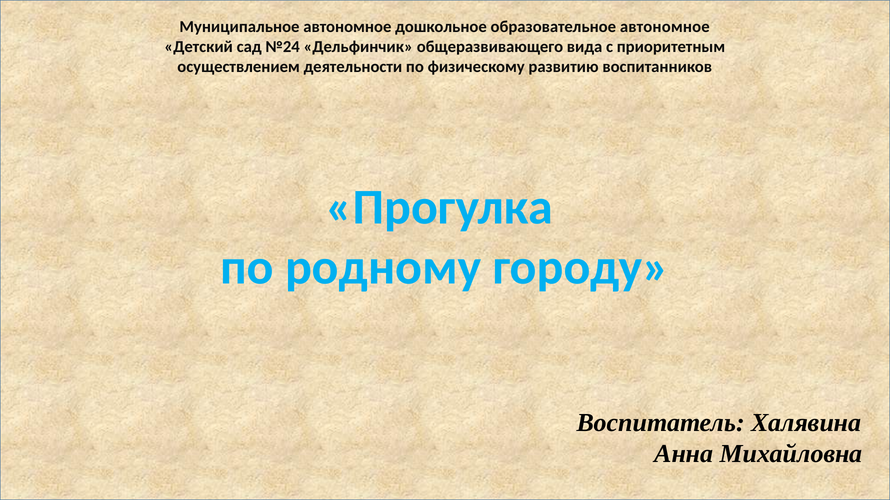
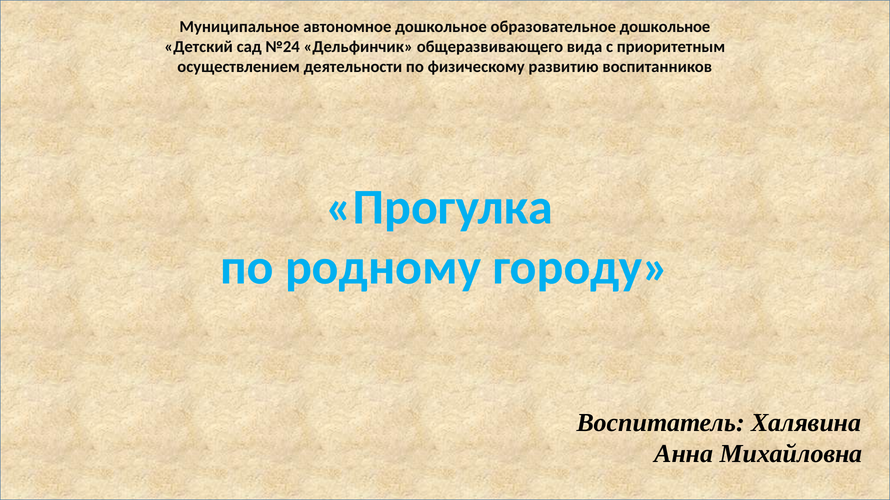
образовательное автономное: автономное -> дошкольное (665, 27)
